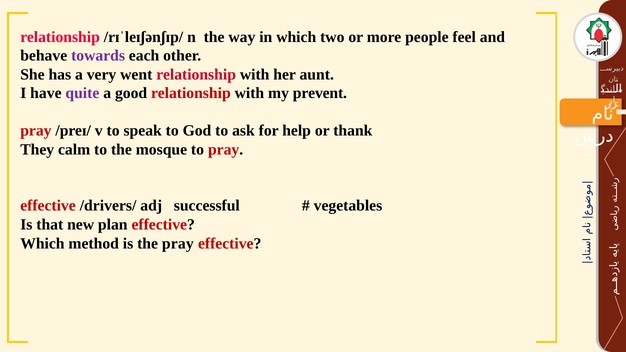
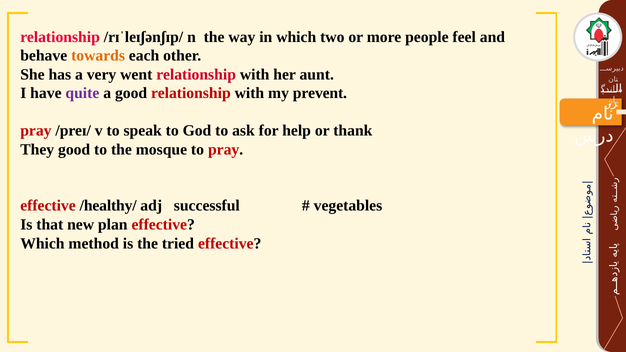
towards colour: purple -> orange (98, 56)
They calm: calm -> good (74, 150)
/drivers/: /drivers/ -> /healthy/ (108, 206)
the pray: pray -> tried (178, 243)
